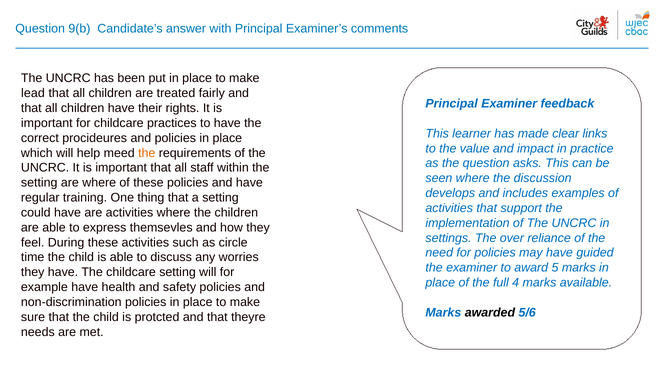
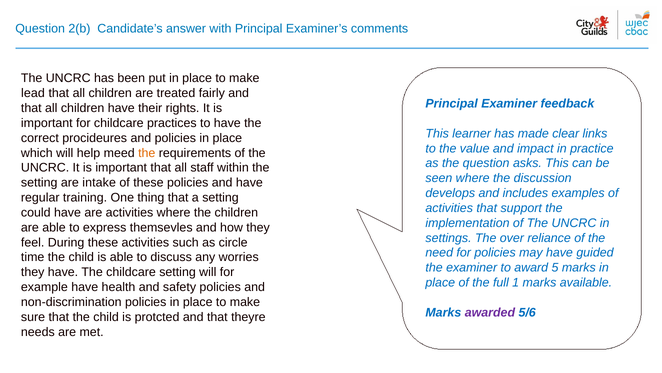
9(b: 9(b -> 2(b (79, 29)
are where: where -> intake (99, 182)
4: 4 -> 1 (516, 282)
awarded colour: black -> purple (490, 312)
